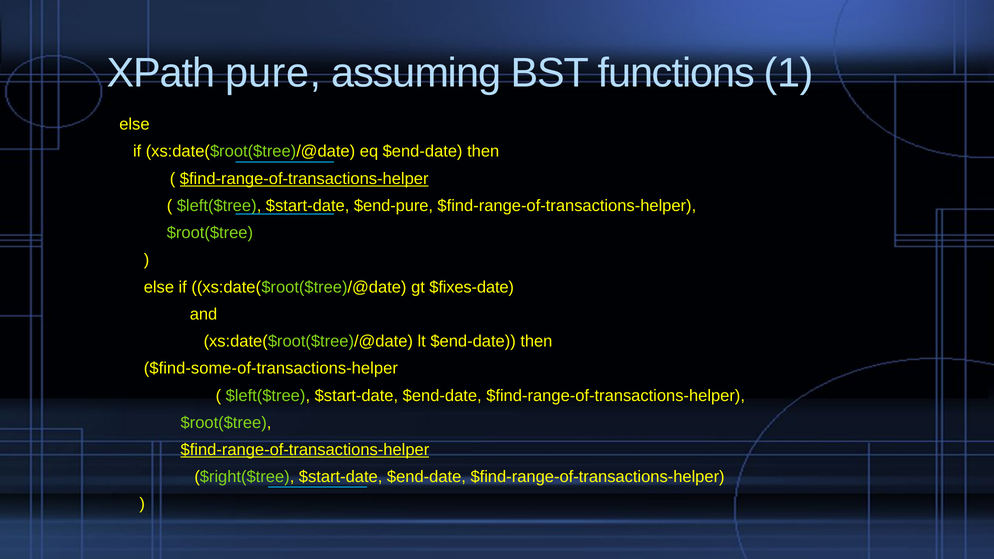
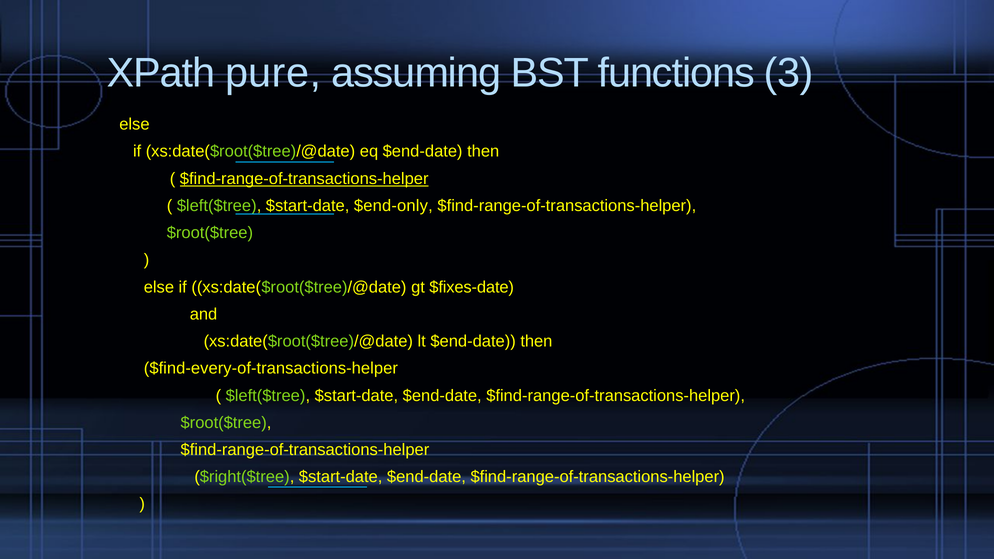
1: 1 -> 3 (789, 73)
$end-pure: $end-pure -> $end-only (393, 206)
$find-some-of-transactions-helper: $find-some-of-transactions-helper -> $find-every-of-transactions-helper (271, 369)
$find-range-of-transactions-helper underline: present -> none (305, 450)
